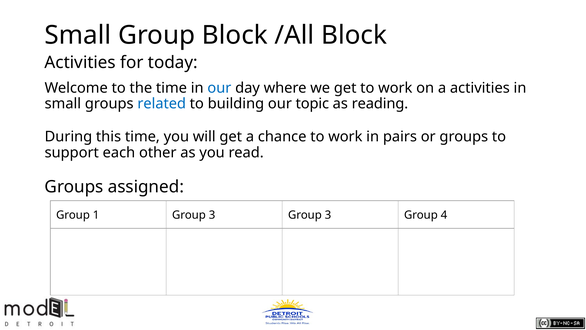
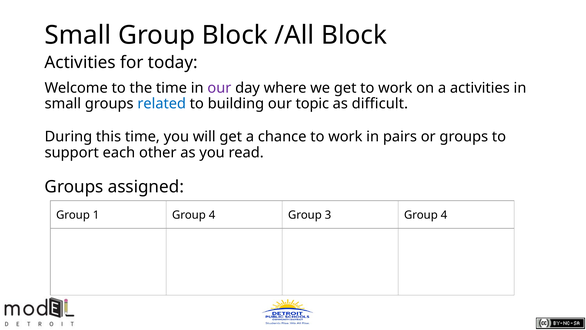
our colour: blue -> purple (219, 88)
reading: reading -> difficult (380, 104)
1 Group 3: 3 -> 4 (212, 215)
